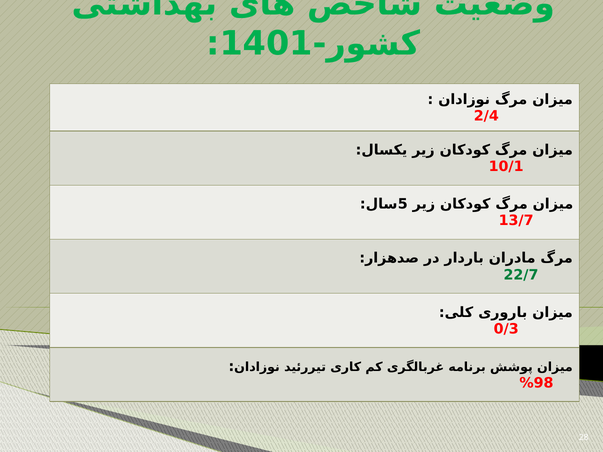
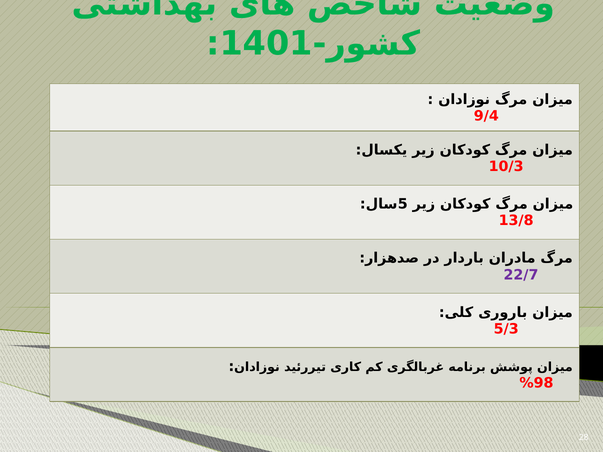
2/4: 2/4 -> 9/4 (486, 116)
10/1: 10/1 -> 10/3 (506, 167)
13/7: 13/7 -> 13/8 (516, 221)
22/7 colour: green -> purple (521, 275)
0/3: 0/3 -> 5/3 (506, 329)
